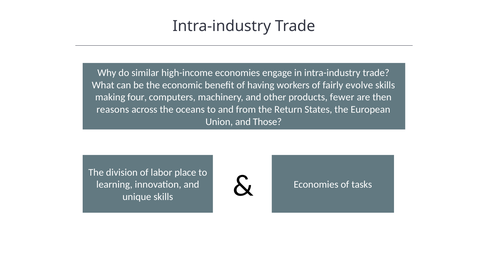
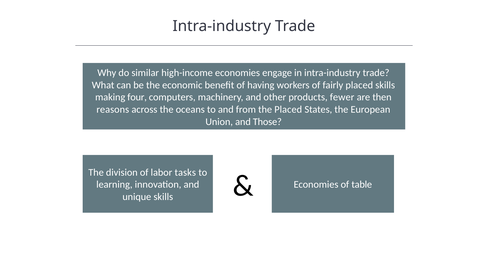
fairly evolve: evolve -> placed (359, 85)
the Return: Return -> Placed (288, 110)
place: place -> tasks (185, 173)
tasks: tasks -> table (362, 185)
